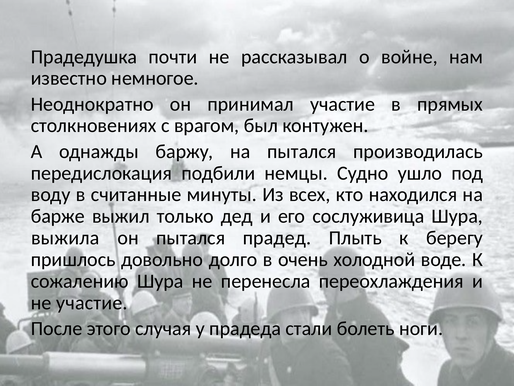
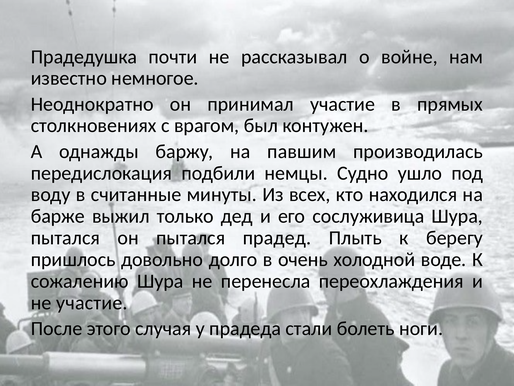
на пытался: пытался -> павшим (302, 151)
выжила: выжила -> пытался (65, 238)
